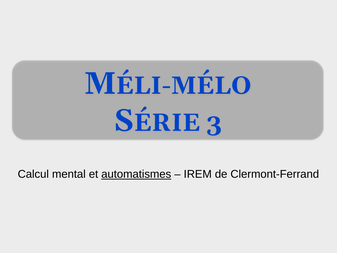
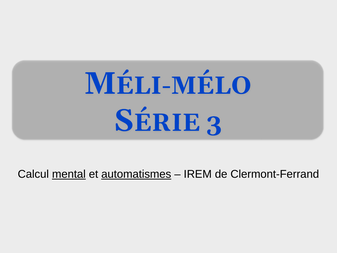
mental underline: none -> present (69, 174)
